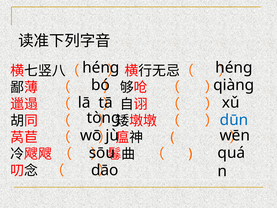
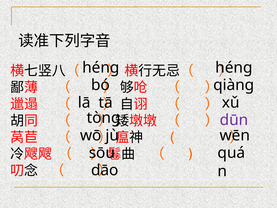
dūn colour: blue -> purple (234, 120)
